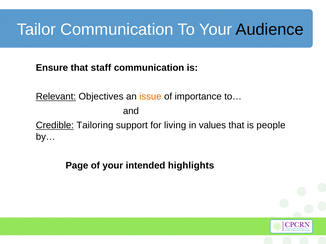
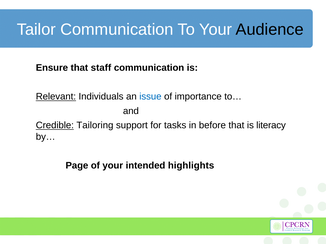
Objectives: Objectives -> Individuals (101, 97)
issue colour: orange -> blue (150, 97)
living: living -> tasks (175, 126)
values: values -> before (212, 126)
people: people -> literacy (271, 126)
